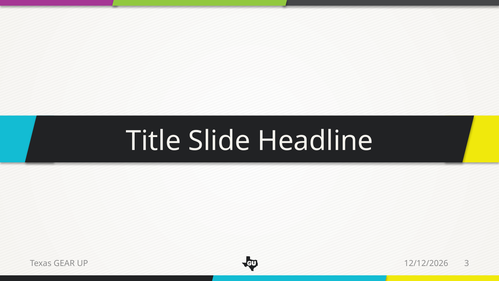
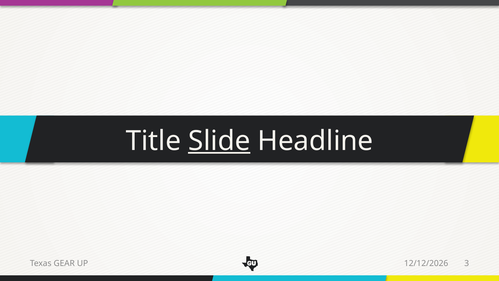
Slide underline: none -> present (219, 141)
